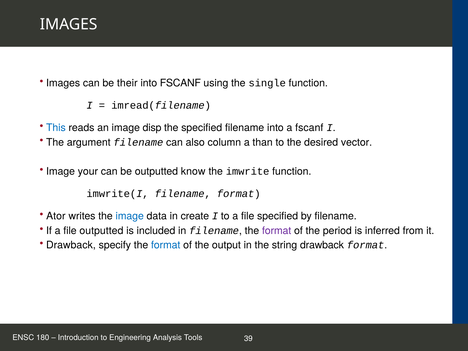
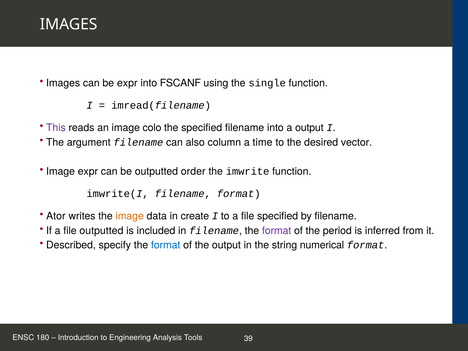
be their: their -> expr (127, 83)
This colour: blue -> purple (56, 128)
disp: disp -> colo (152, 128)
a fscanf: fscanf -> output (309, 128)
than: than -> time (263, 142)
Image your: your -> expr (88, 171)
know: know -> order (193, 171)
image colour: blue -> orange (130, 216)
Drawback: Drawback -> Described (71, 245)
string drawback: drawback -> numerical (322, 245)
